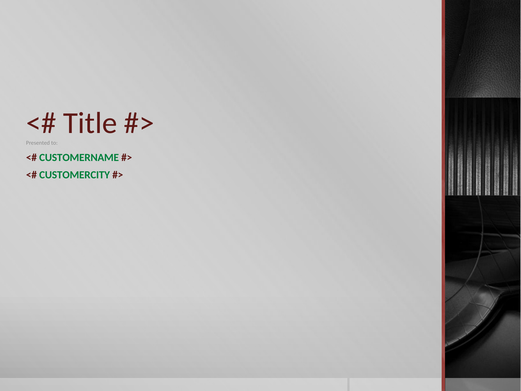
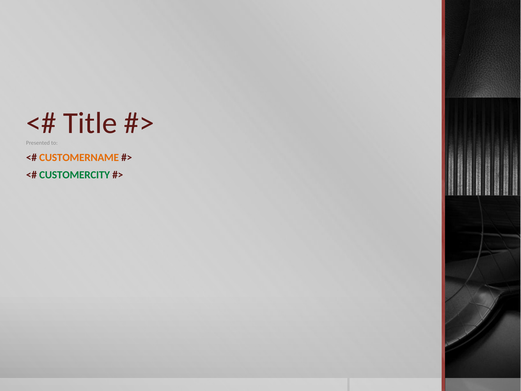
CUSTOMERNAME colour: green -> orange (79, 157)
